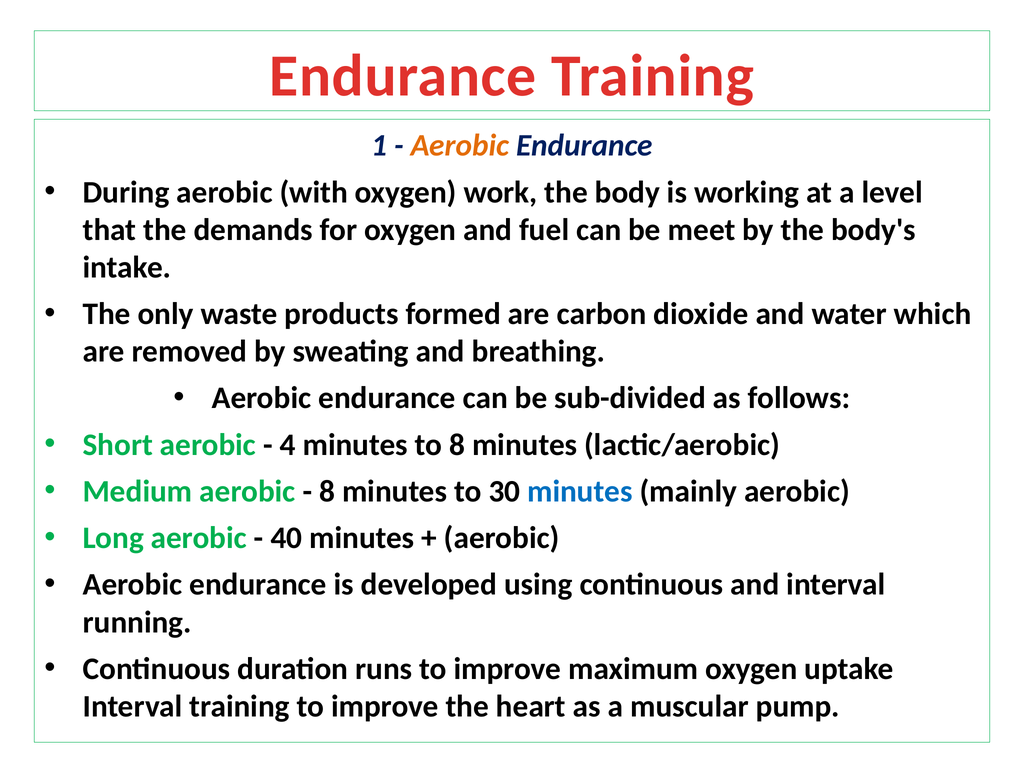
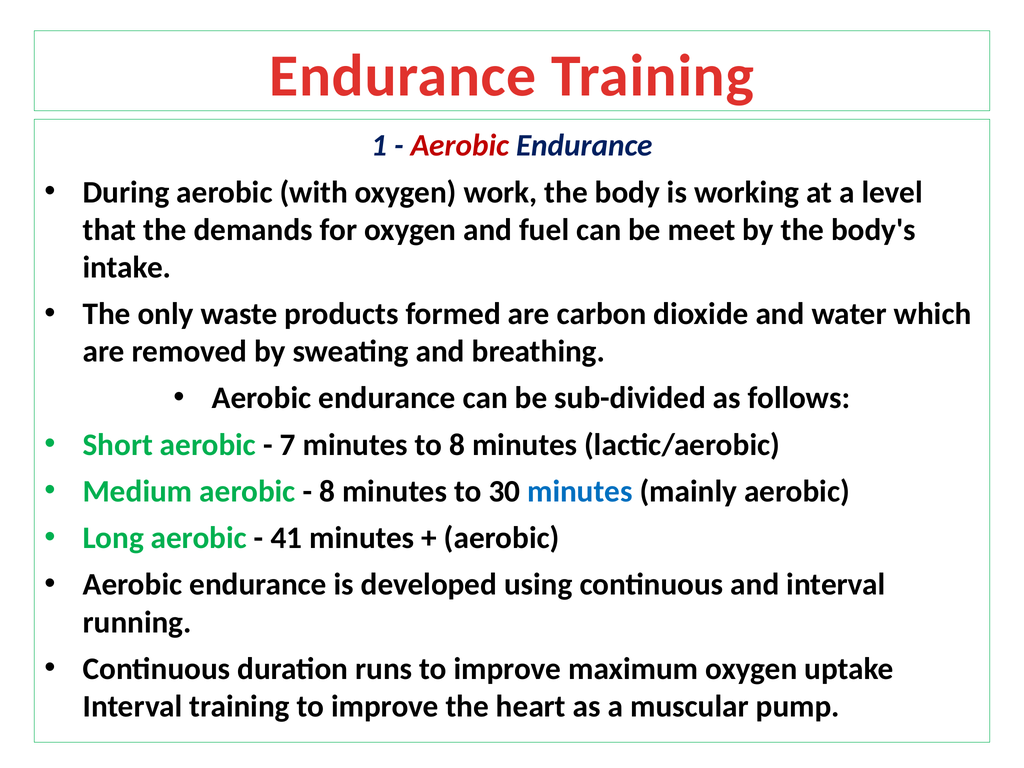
Aerobic colour: orange -> red (460, 146)
4: 4 -> 7 (288, 445)
40: 40 -> 41 (286, 538)
